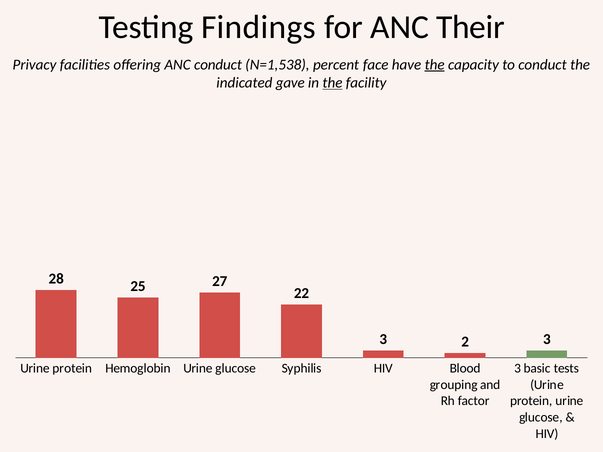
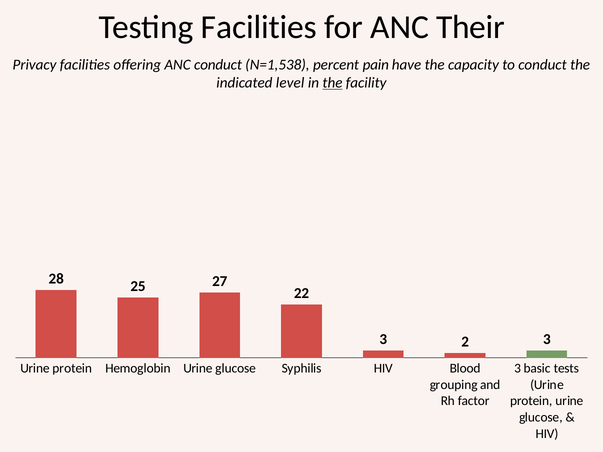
Testing Findings: Findings -> Facilities (259, 27)
face: face -> pain (376, 65)
the underline: present -> none (435, 65)
gave: gave -> level (290, 83)
